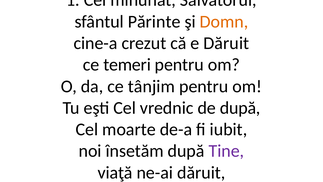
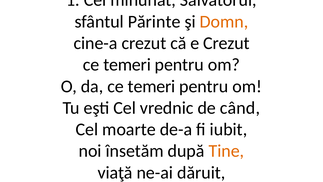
e Dăruit: Dăruit -> Crezut (226, 43)
da ce tânjim: tânjim -> temeri (152, 86)
de după: după -> când (240, 108)
Tine colour: purple -> orange (226, 151)
